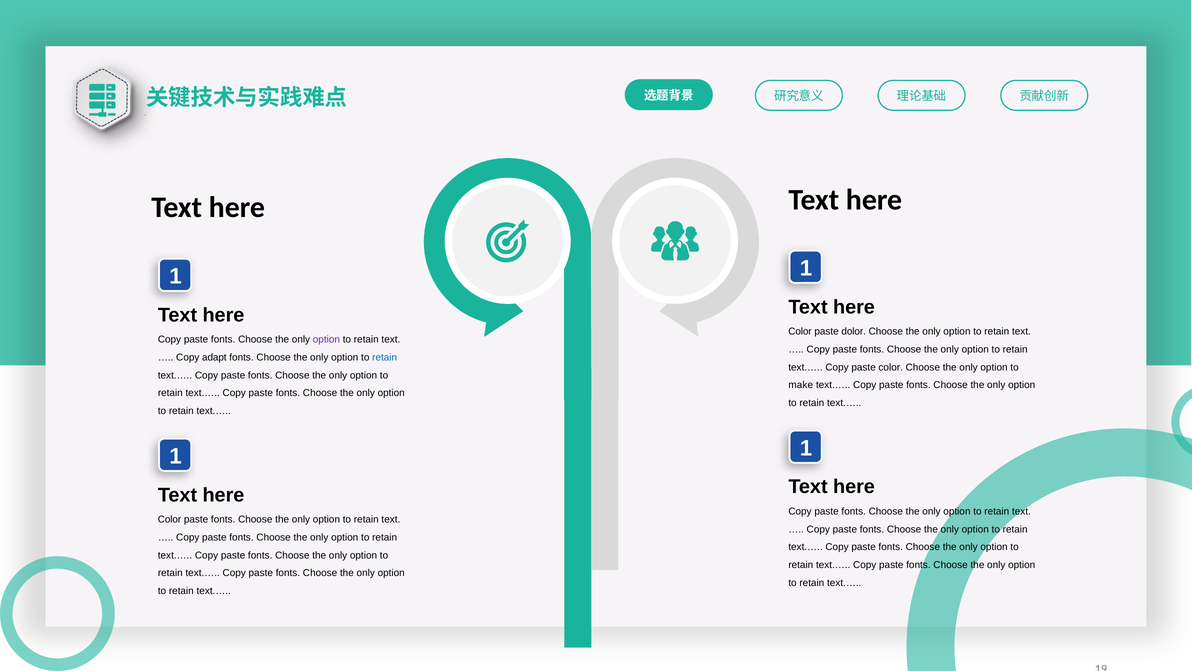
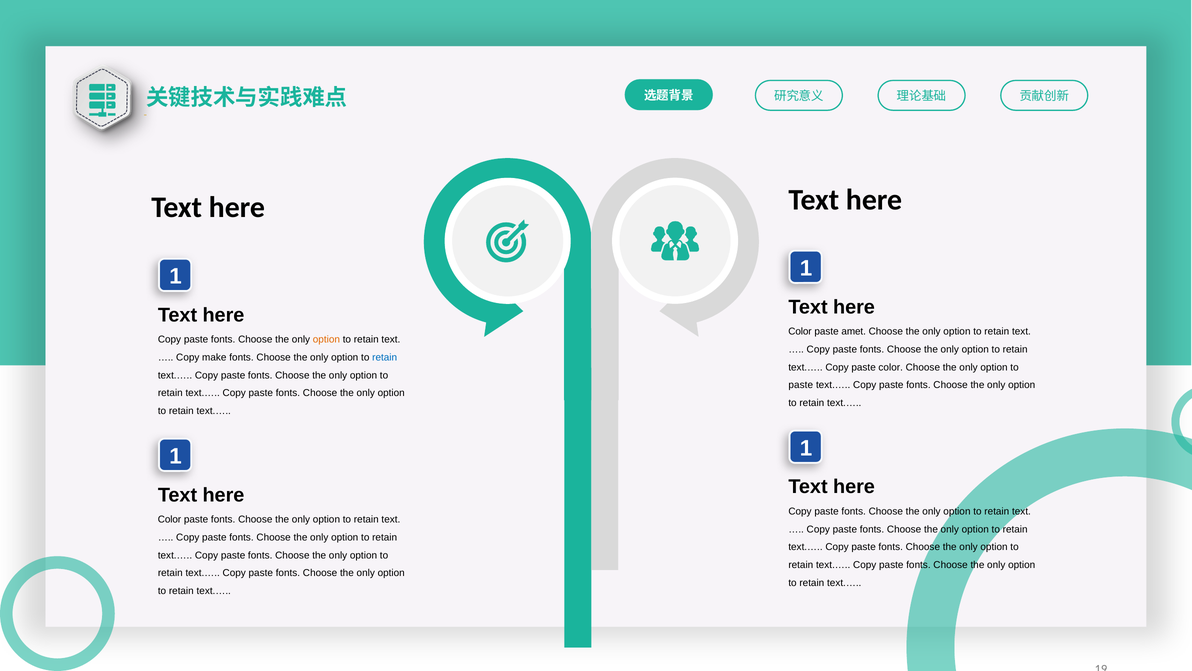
dolor: dolor -> amet (854, 331)
option colour: purple -> orange (326, 339)
adapt: adapt -> make (214, 357)
make: make -> paste (801, 385)
